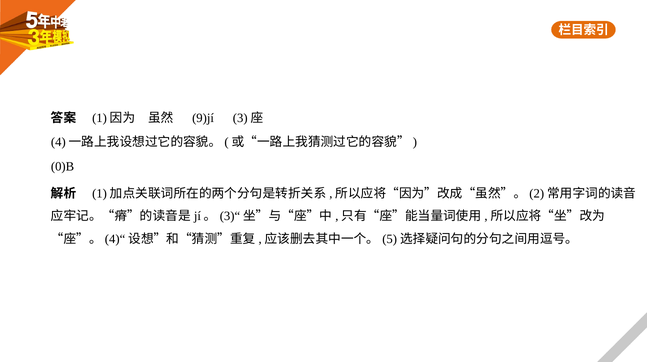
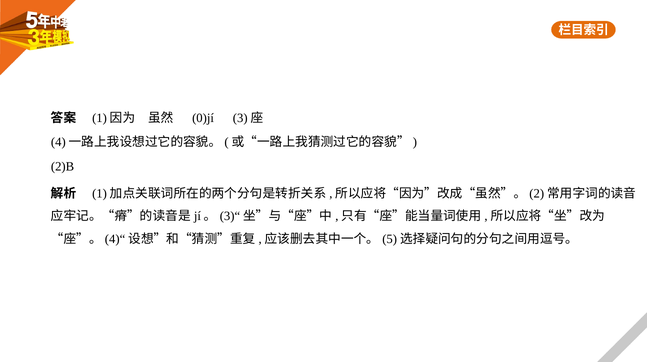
9)jí: 9)jí -> 0)jí (203, 118)
0)B: 0)B -> 2)B (63, 166)
